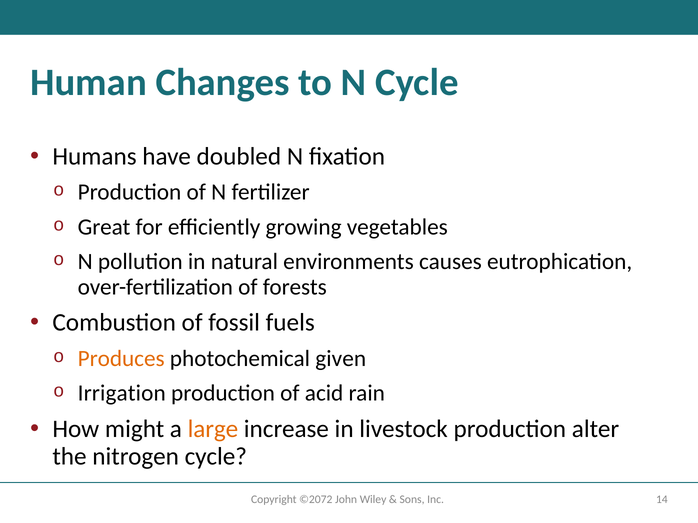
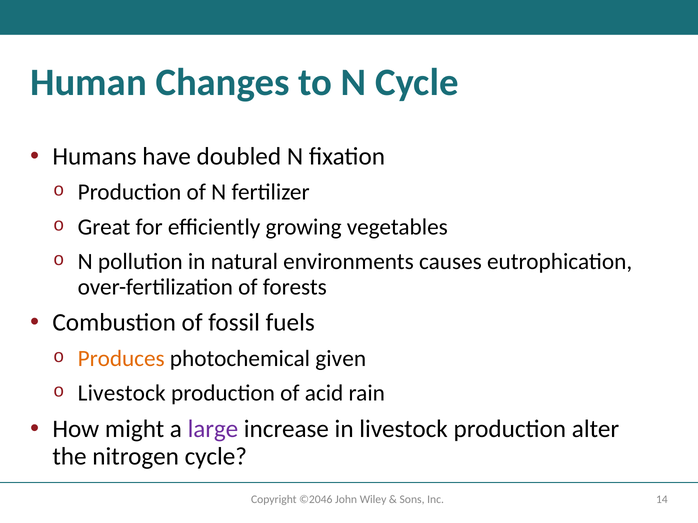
Irrigation: Irrigation -> Livestock (122, 394)
large colour: orange -> purple (213, 430)
©2072: ©2072 -> ©2046 (316, 500)
